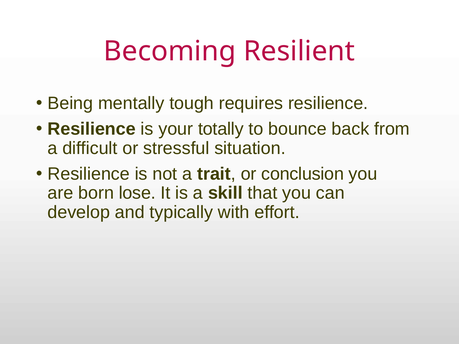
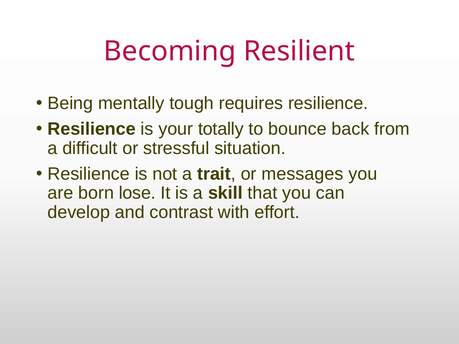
conclusion: conclusion -> messages (302, 174)
typically: typically -> contrast (181, 212)
